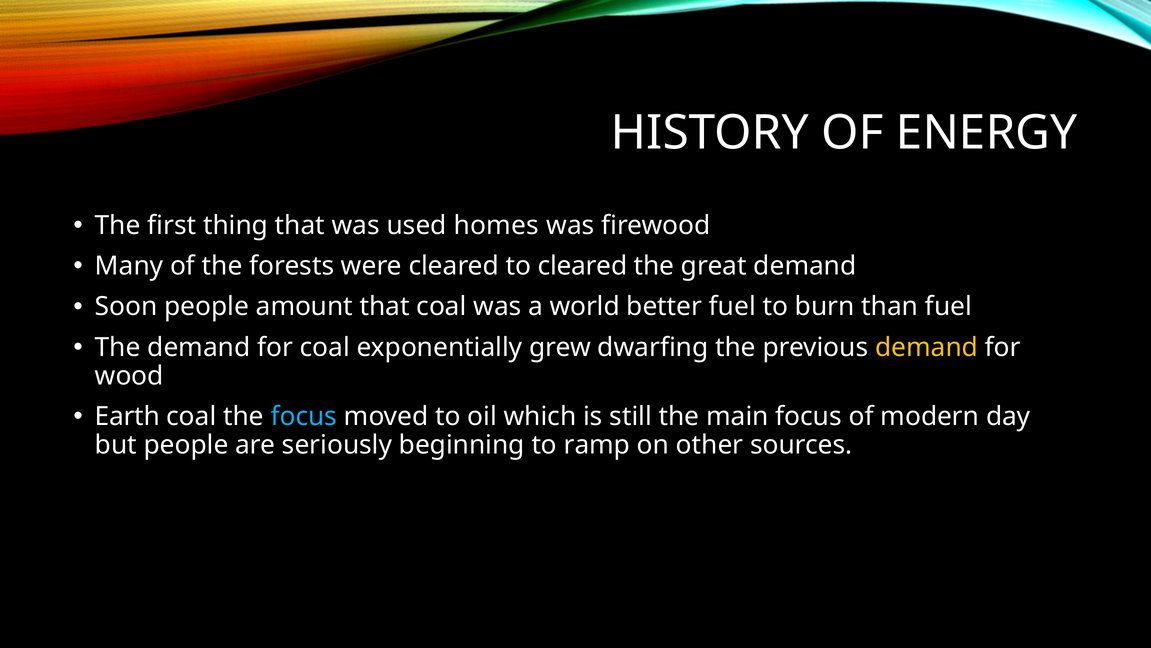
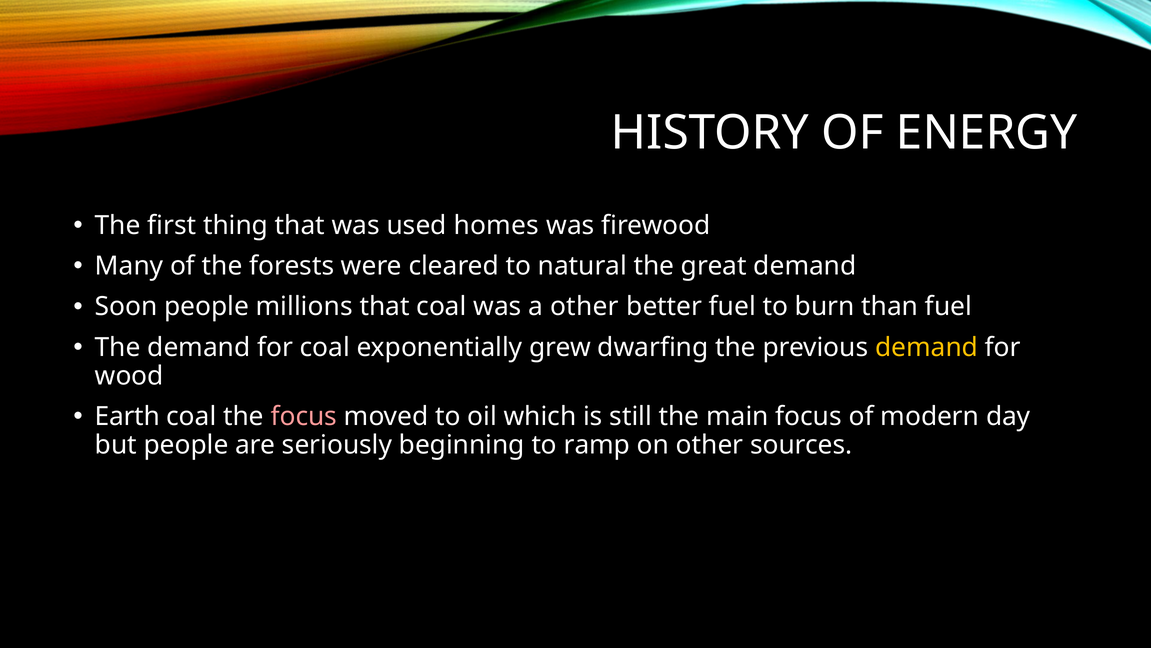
to cleared: cleared -> natural (582, 266)
amount: amount -> millions (304, 307)
a world: world -> other (585, 307)
focus colour: light blue -> pink (304, 416)
